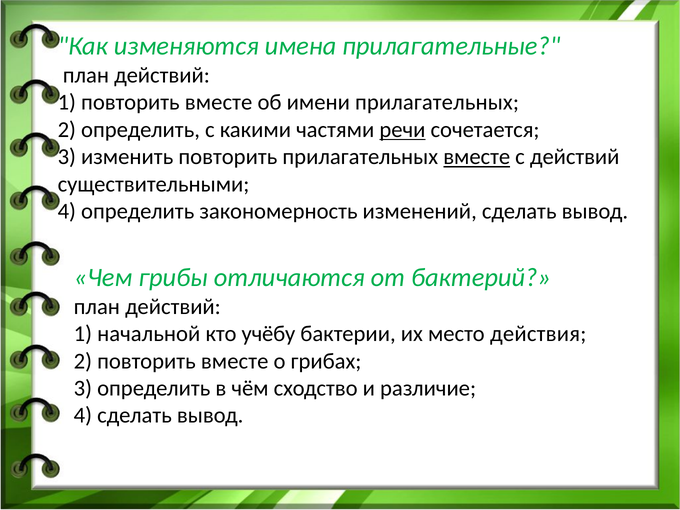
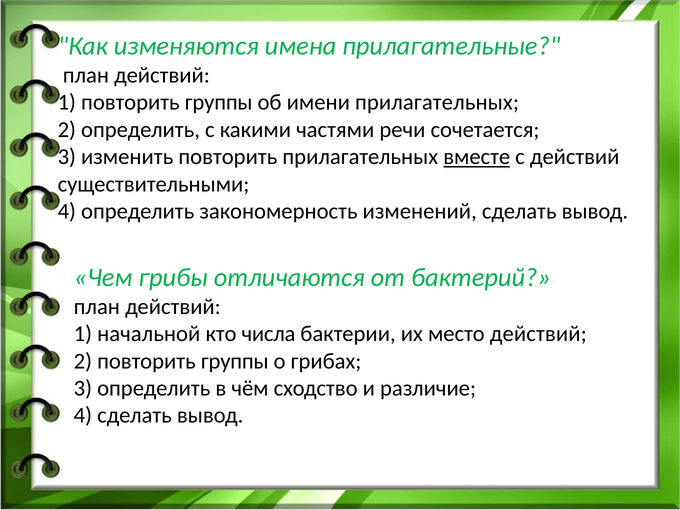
1 повторить вместе: вместе -> группы (219, 102)
речи underline: present -> none (402, 130)
учёбу: учёбу -> числа (268, 334)
место действия: действия -> действий (538, 334)
2 повторить вместе: вместе -> группы (235, 361)
